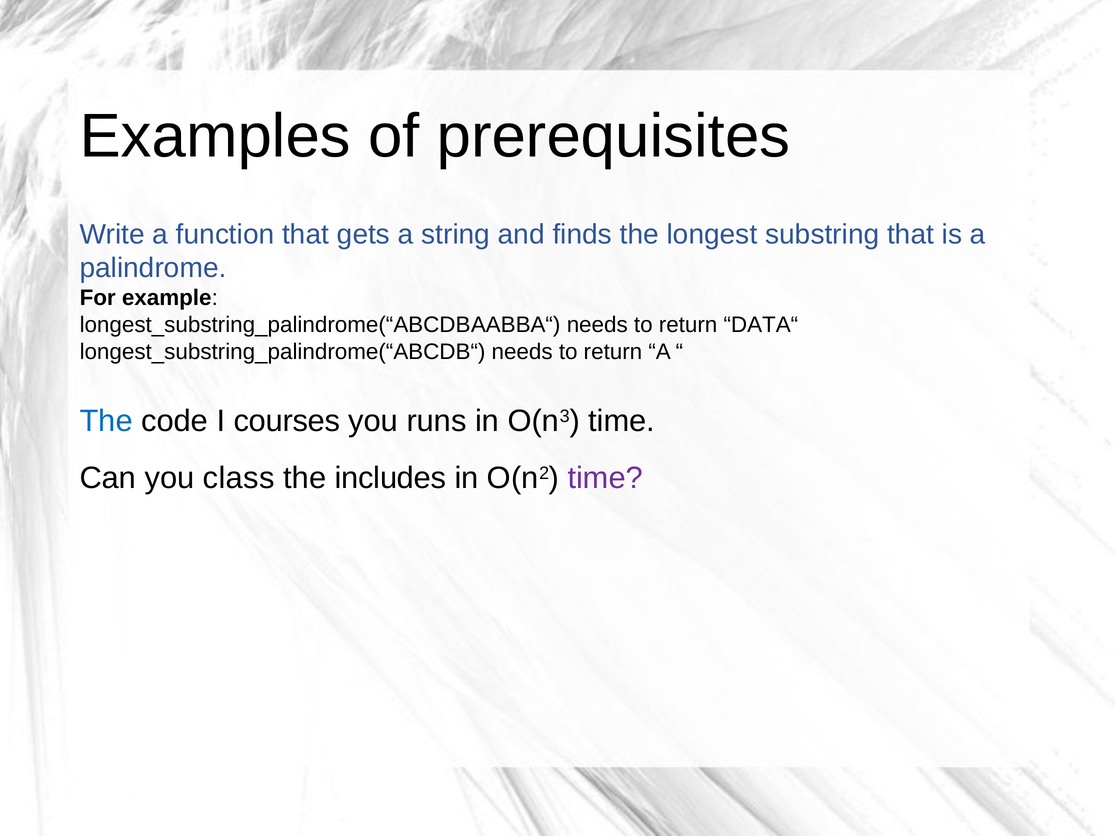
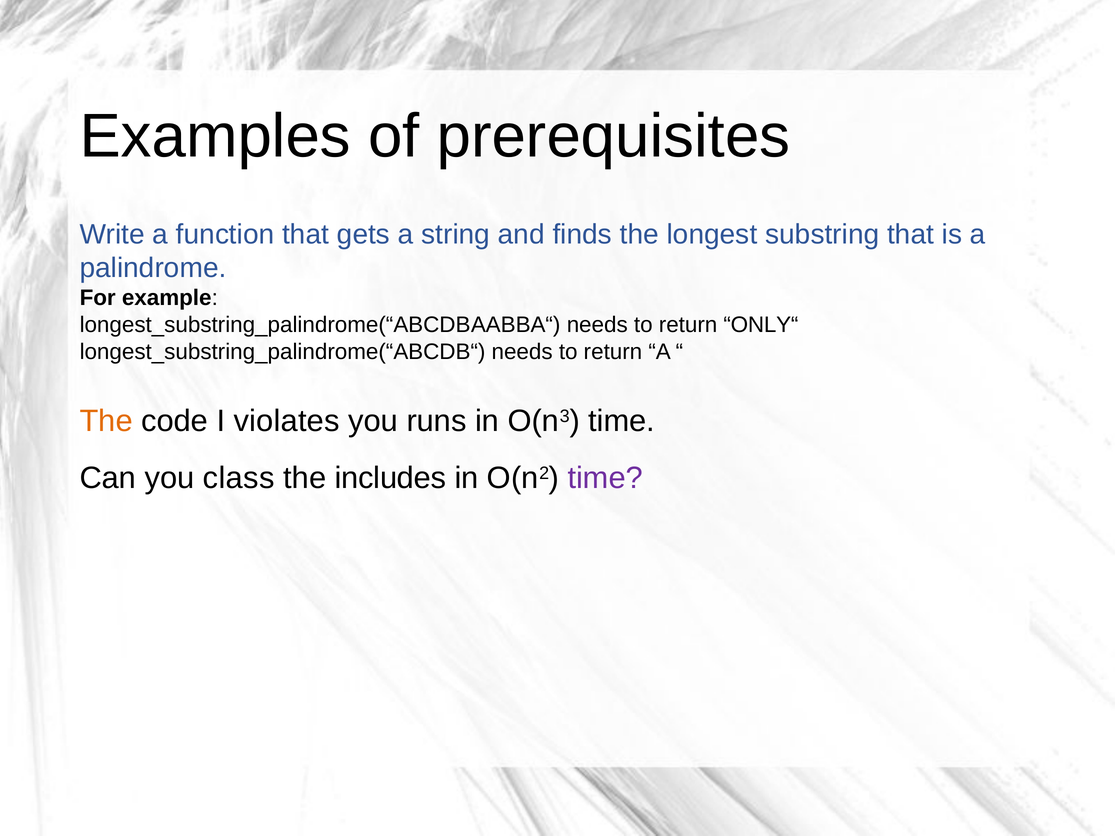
DATA“: DATA“ -> ONLY“ (761, 325)
The colour: blue -> orange (106, 421)
courses: courses -> violates (287, 421)
